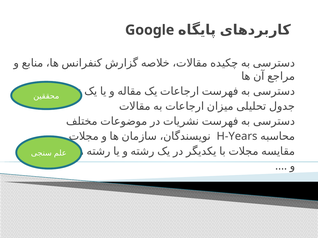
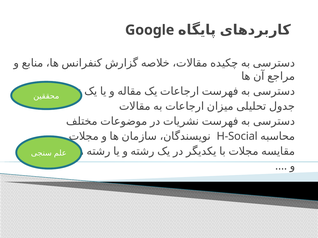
H-Years: H-Years -> H-Social (237, 136)
